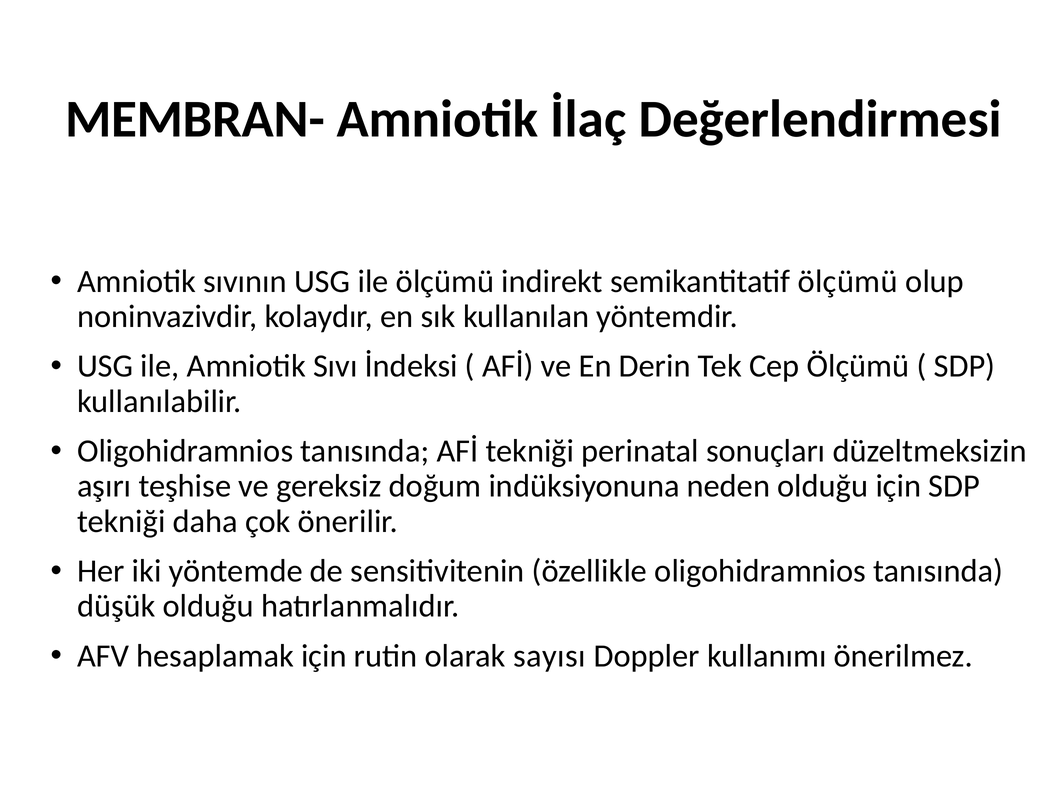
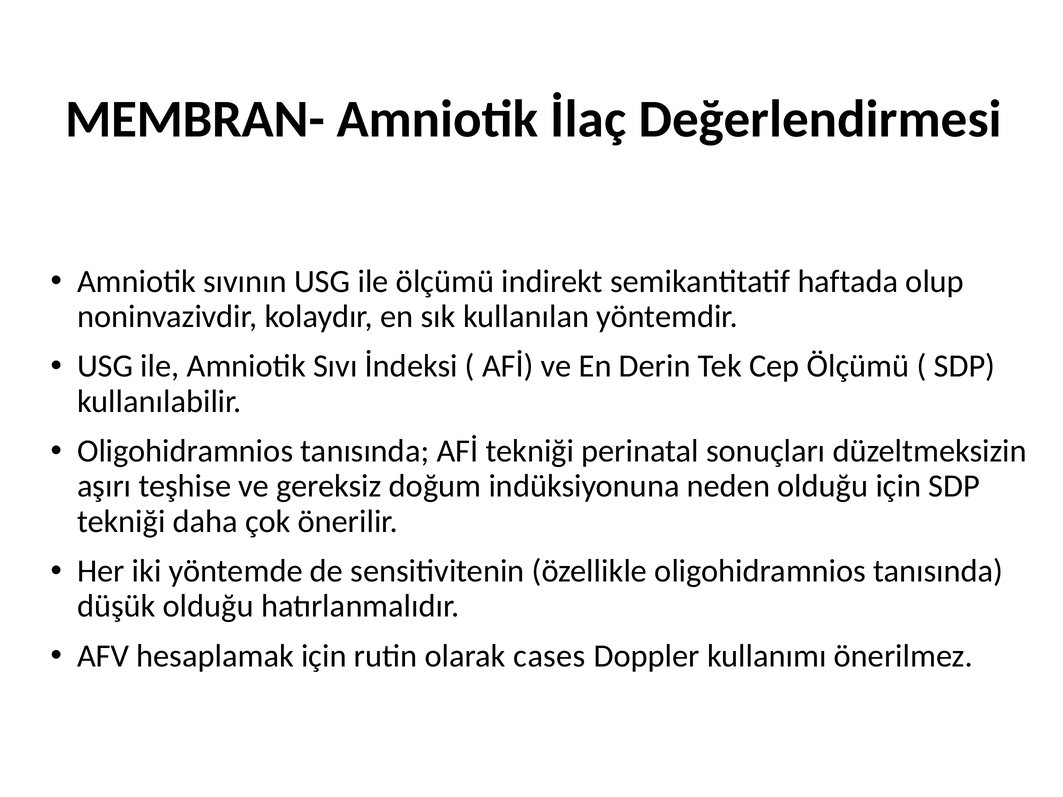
semikantitatif ölçümü: ölçümü -> haftada (848, 281)
sayısı: sayısı -> cases (550, 656)
